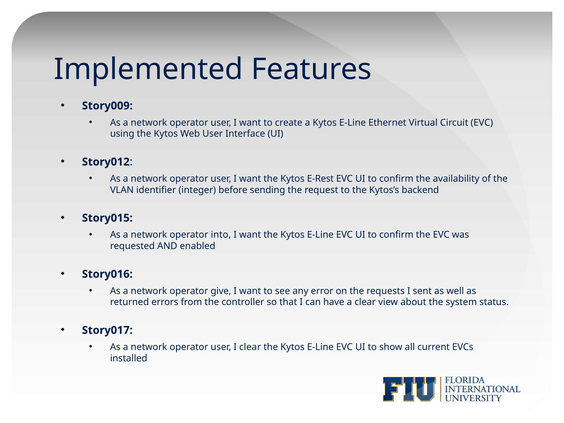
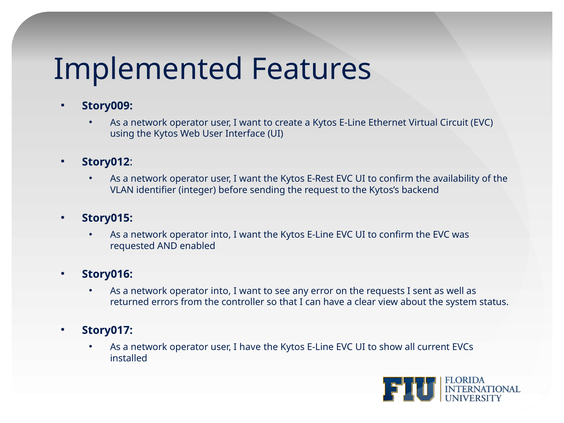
give: give -> into (221, 291)
I clear: clear -> have (250, 347)
